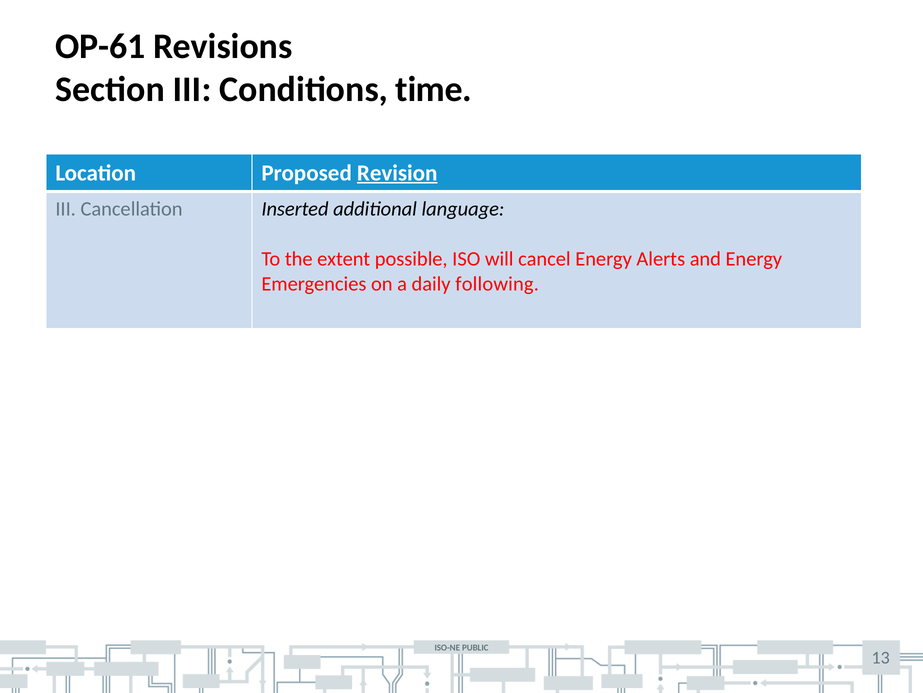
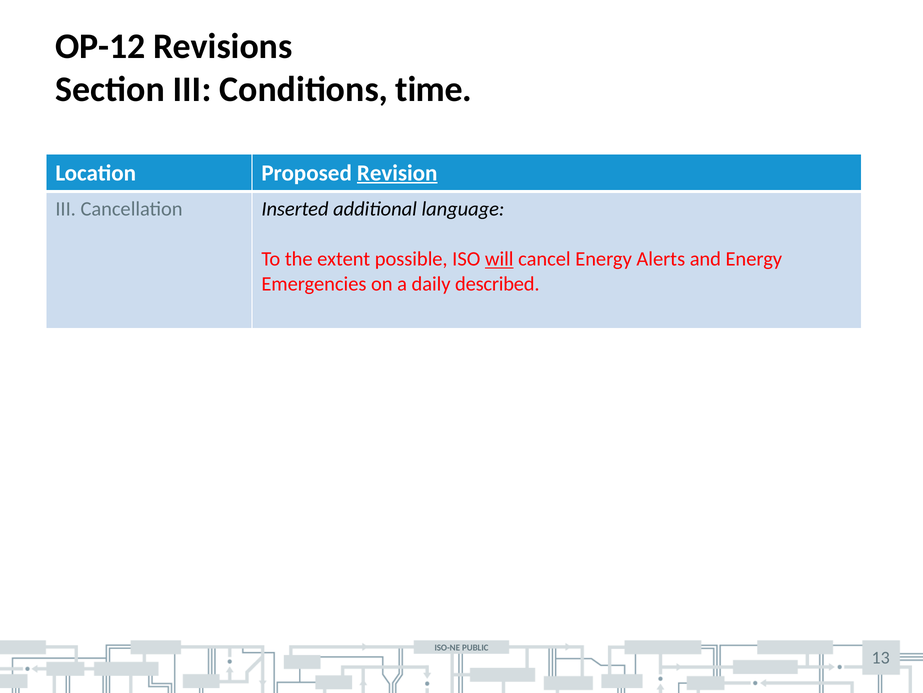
OP-61: OP-61 -> OP-12 (100, 46)
will underline: none -> present (499, 259)
following: following -> described (497, 284)
